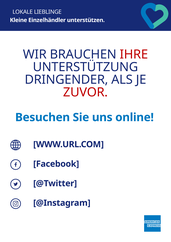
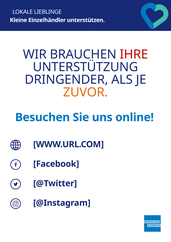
ZUVOR colour: red -> orange (85, 92)
